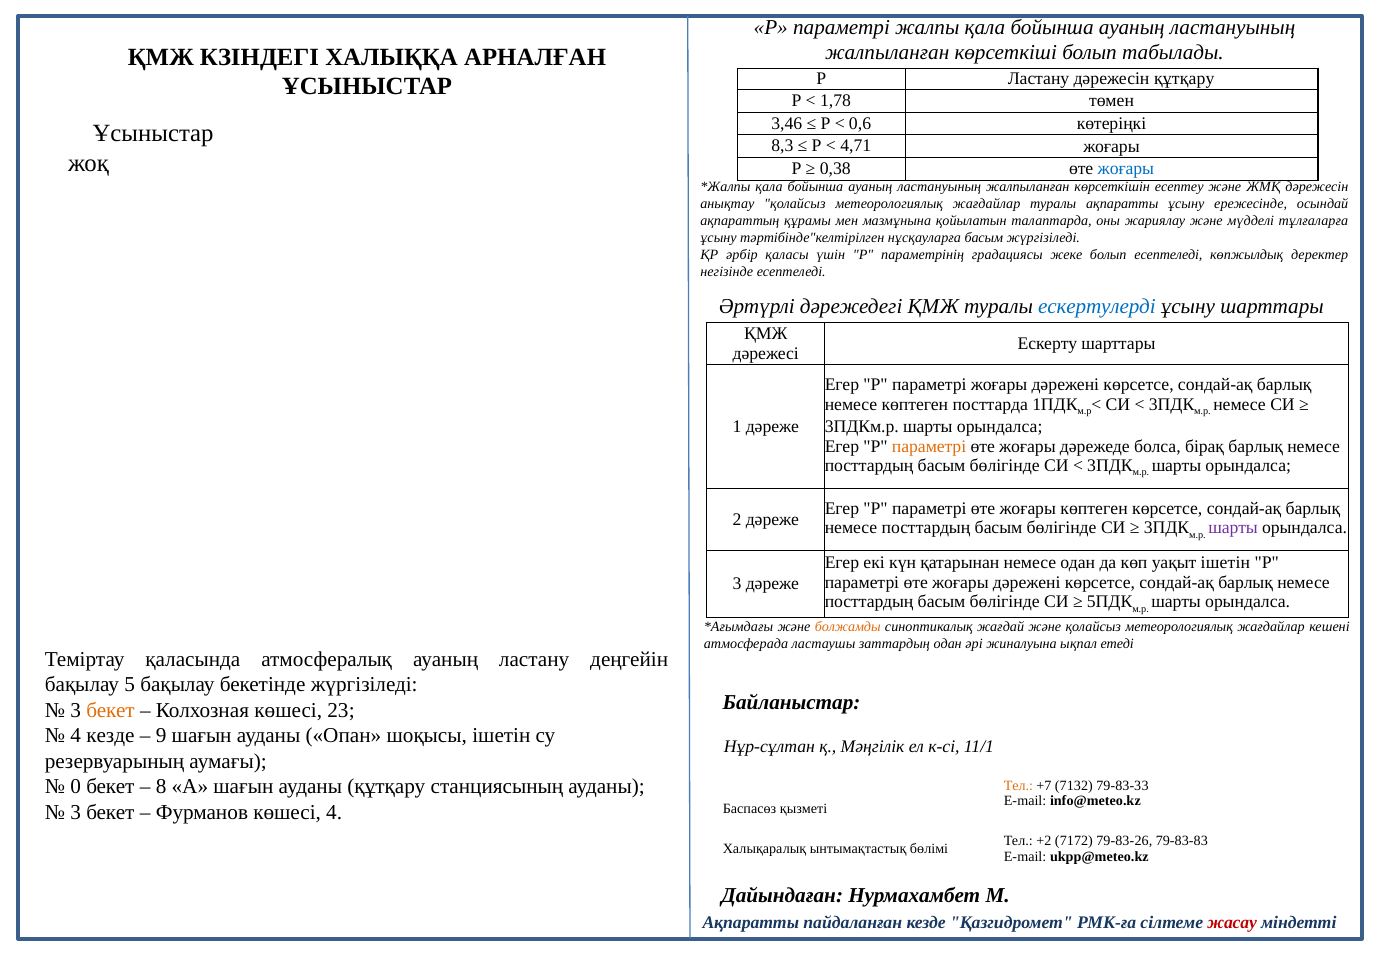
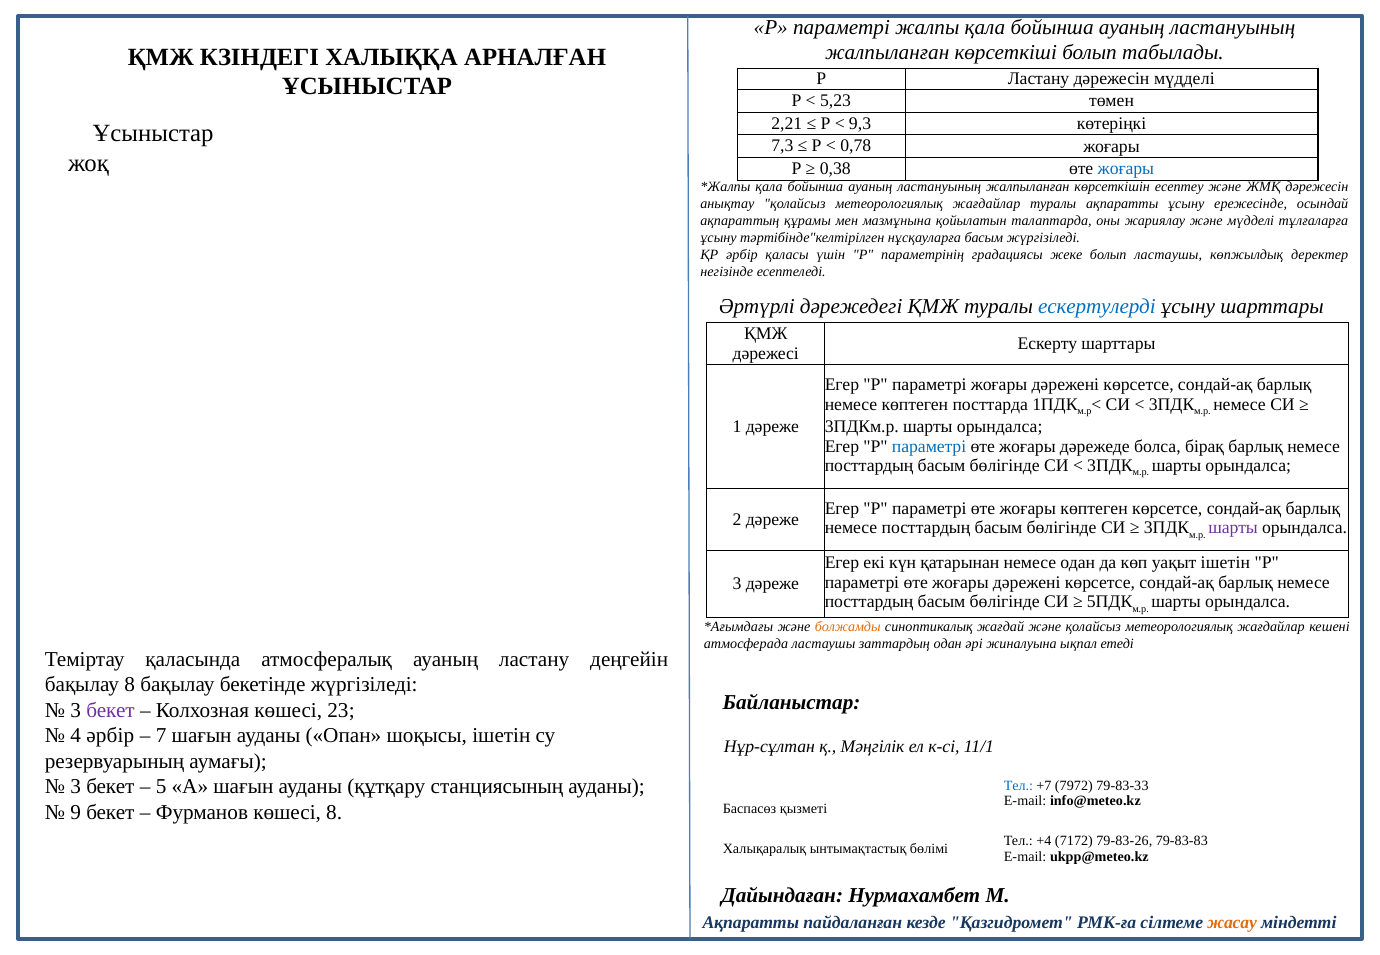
дәрежесін құтқару: құтқару -> мүдделі (1184, 79)
1,78: 1,78 -> 5,23 (836, 100)
3,46: 3,46 -> 2,21 (787, 123)
0,6: 0,6 -> 9,3 (860, 123)
8,3: 8,3 -> 7,3 (782, 146)
4,71: 4,71 -> 0,78 (856, 146)
болып есептеледі: есептеледі -> ластаушы (1168, 255)
параметрі colour: orange -> blue (929, 446)
бақылау 5: 5 -> 8 (130, 685)
бекет colour: orange -> purple (110, 710)
4 кезде: кезде -> әрбір (110, 736)
9: 9 -> 7 (161, 736)
0: 0 -> 3 (76, 787)
8: 8 -> 5 (161, 787)
Тел colour: orange -> blue (1018, 786)
7132: 7132 -> 7972 (1074, 786)
3: 3 -> 9 (76, 812)
көшесі 4: 4 -> 8 (334, 812)
+2: +2 -> +4 (1044, 841)
жасау colour: red -> orange (1232, 923)
